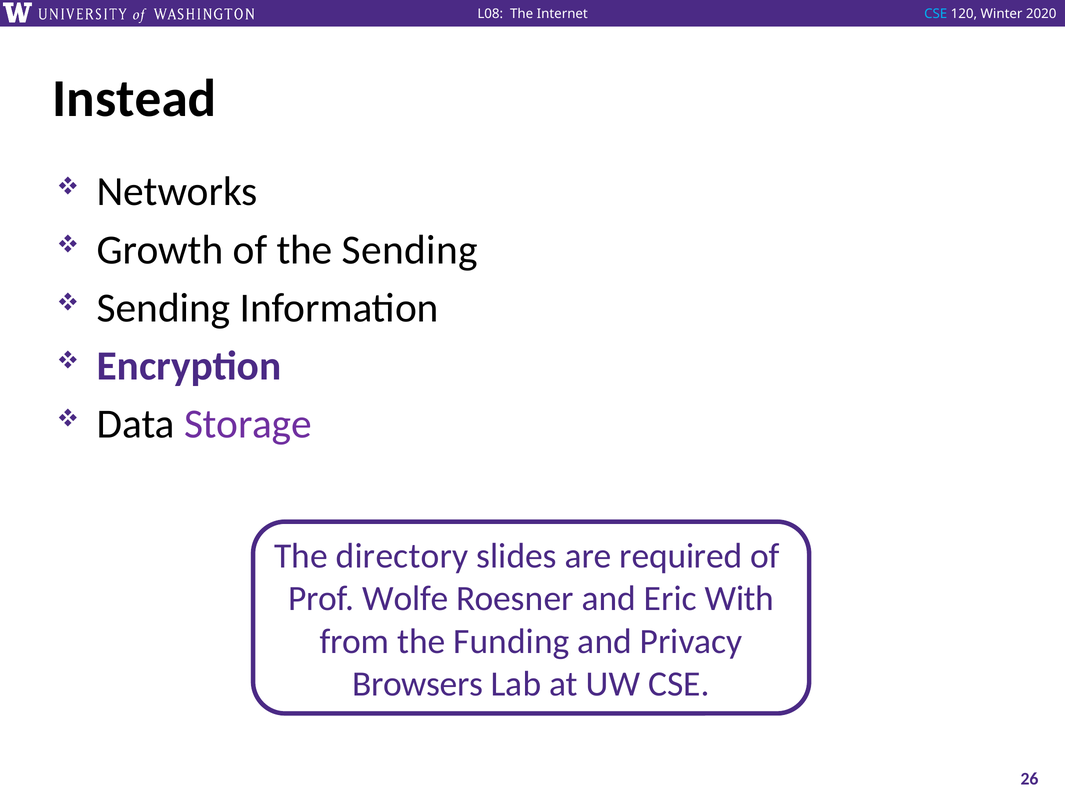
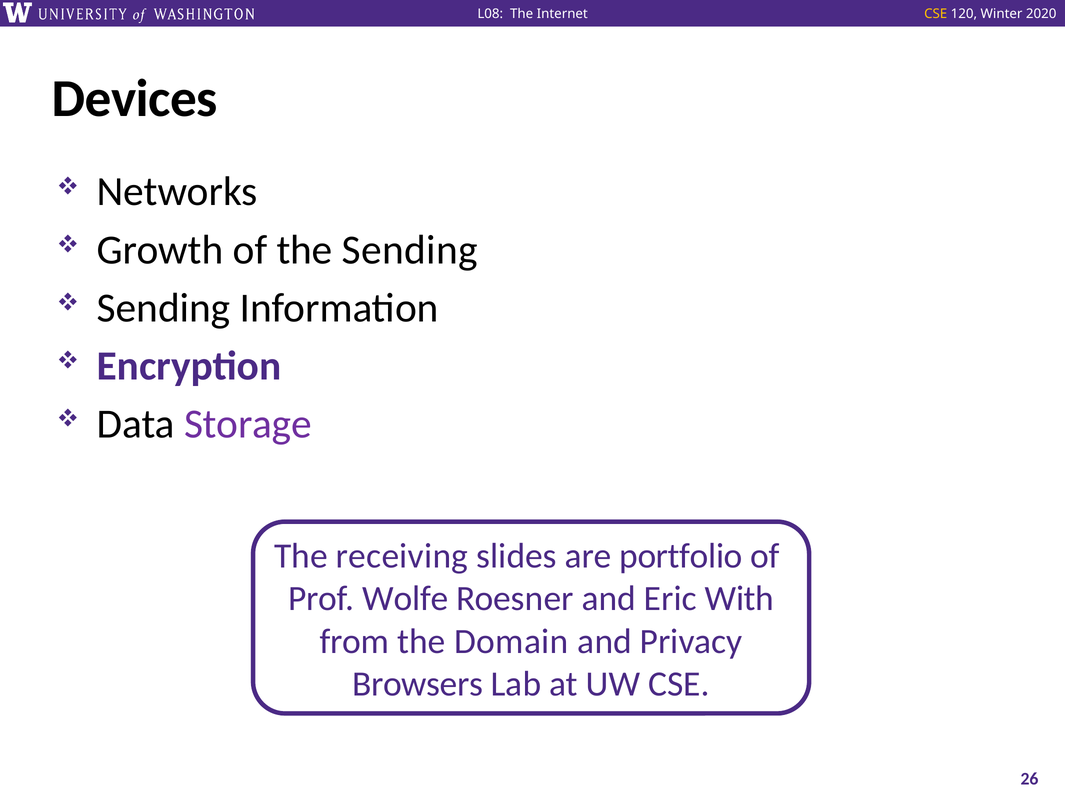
CSE colour: light blue -> yellow (936, 14)
Instead: Instead -> Devices (135, 99)
directory: directory -> receiving (402, 556)
required: required -> portfolio (681, 556)
Funding: Funding -> Domain (511, 641)
